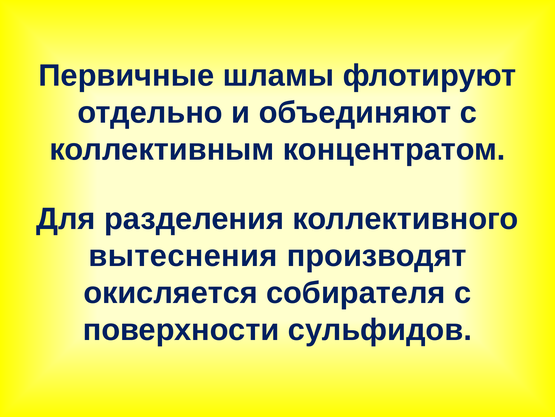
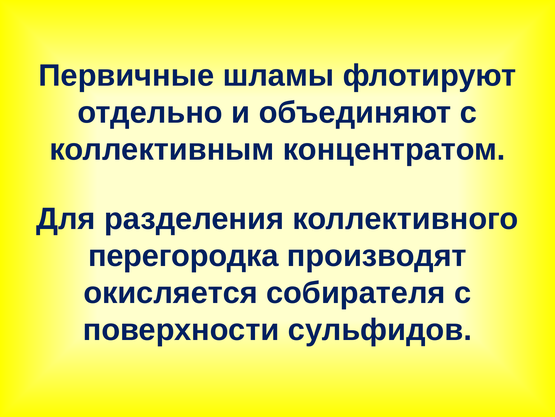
вытеснения: вытеснения -> перегородка (183, 255)
